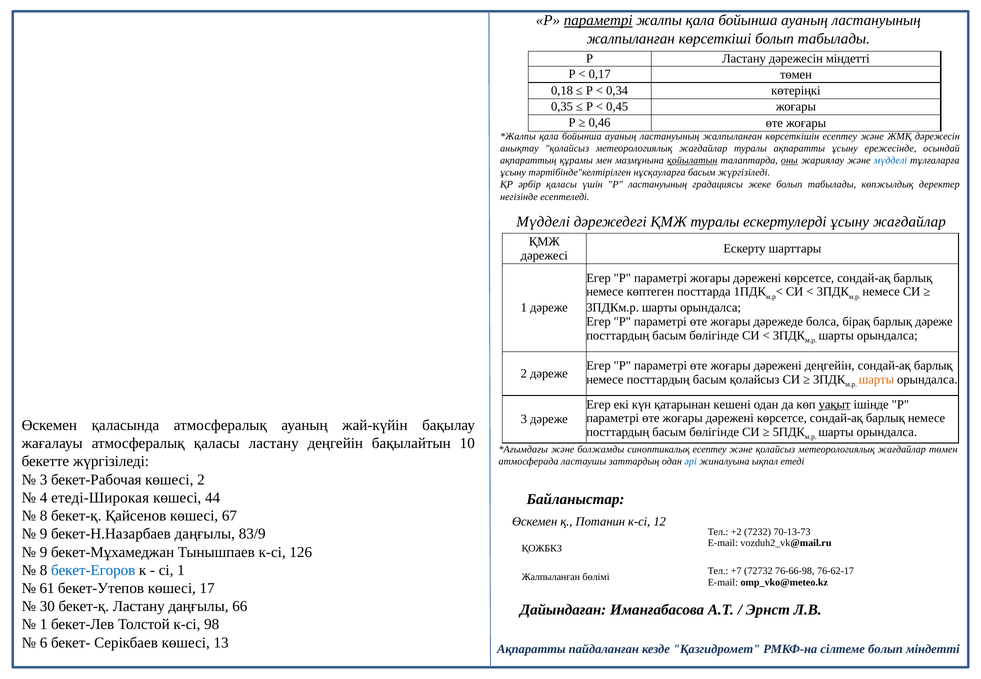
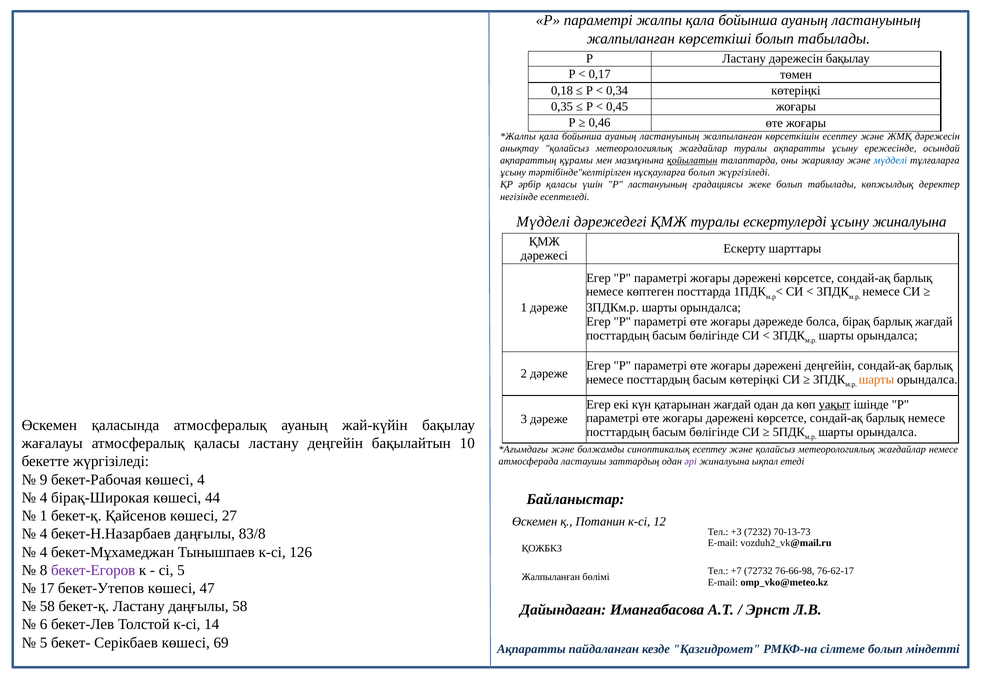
параметрі underline: present -> none (598, 20)
дәрежесін міндетті: міндетті -> бақылау (848, 59)
оны underline: present -> none (789, 161)
нұсқауларға басым: басым -> болып (702, 173)
ұсыну жағдайлар: жағдайлар -> жиналуына (910, 222)
барлық дәреже: дәреже -> жағдай (934, 322)
басым қолайсыз: қолайсыз -> көтеріңкі (755, 380)
қатарынан кешені: кешені -> жағдай (732, 405)
жағдайлар төмен: төмен -> немесе (943, 449)
әрі colour: blue -> purple (691, 461)
3: 3 -> 9 (44, 480)
көшесі 2: 2 -> 4 (201, 480)
етеді-Широкая: етеді-Широкая -> бірақ-Широкая (100, 498)
8: 8 -> 1 (44, 516)
67: 67 -> 27 (229, 516)
9: 9 -> 4 (44, 534)
83/9: 83/9 -> 83/8 (252, 534)
+2: +2 -> +3 (736, 532)
9: 9 -> 4 (44, 552)
бекет-Егоров colour: blue -> purple (93, 570)
сі 1: 1 -> 5 (181, 570)
61: 61 -> 17 (47, 588)
17: 17 -> 47 (207, 588)
30: 30 -> 58 (47, 607)
даңғылы 66: 66 -> 58 (240, 607)
1: 1 -> 6 (44, 625)
98: 98 -> 14 (212, 625)
6: 6 -> 5 (44, 643)
13: 13 -> 69 (221, 643)
